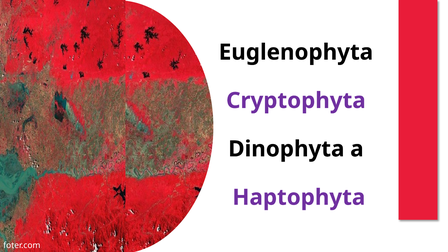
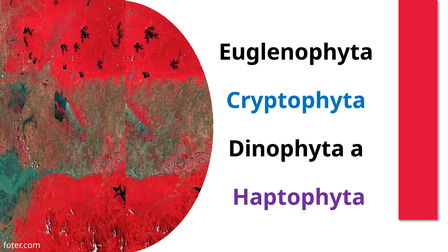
Cryptophyta colour: purple -> blue (296, 101)
